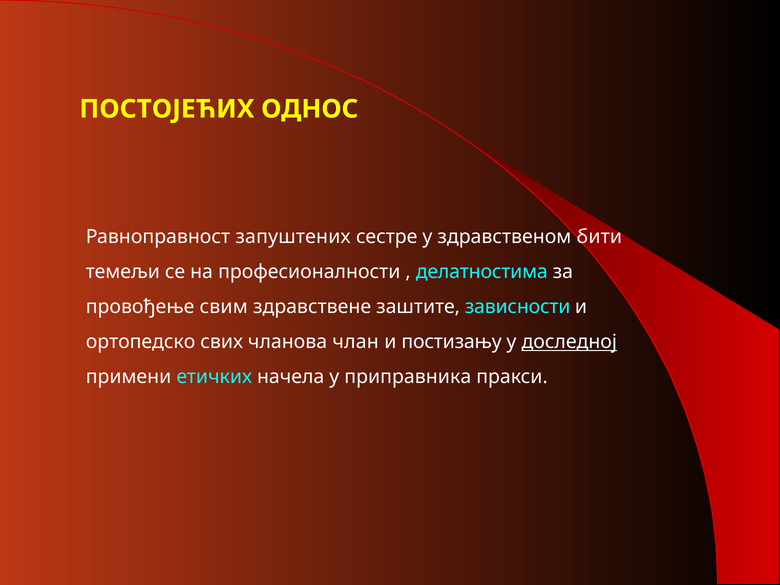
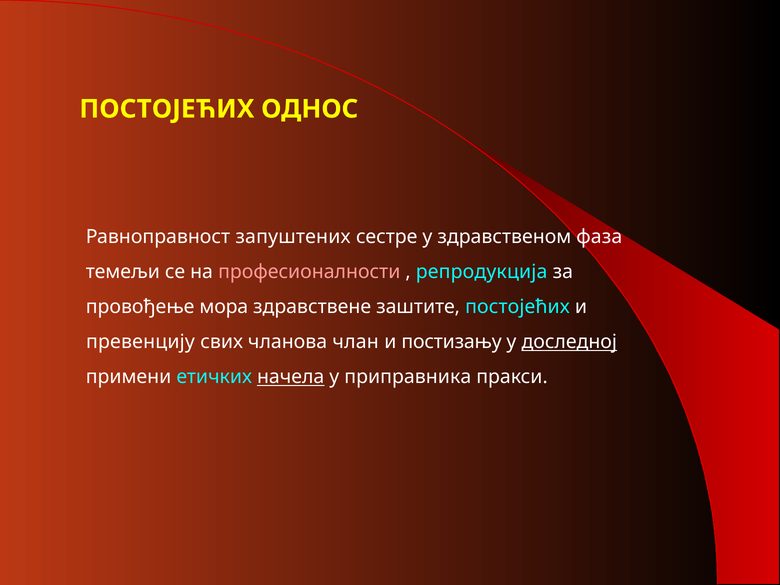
бити: бити -> фаза (599, 237)
професионалности colour: white -> pink (309, 272)
делатностима: делатностима -> репродукција (482, 272)
свим: свим -> мора (224, 307)
заштите зависности: зависности -> постојећих (517, 307)
ортопедско: ортопедско -> превенцију (140, 342)
начела underline: none -> present (291, 377)
